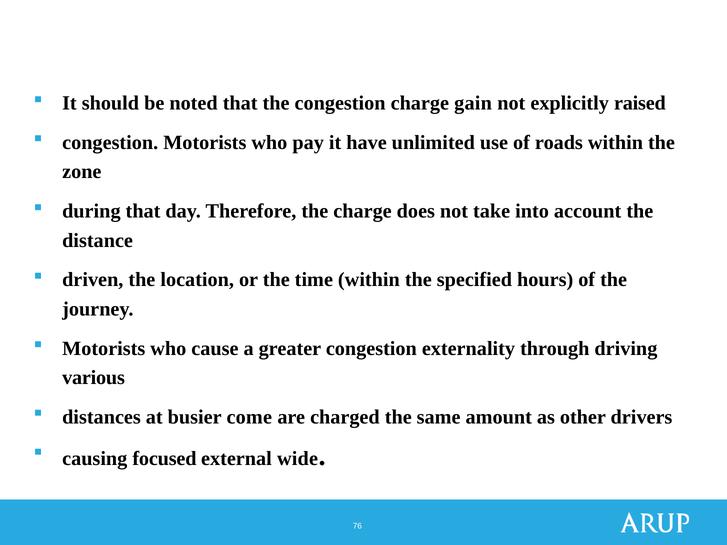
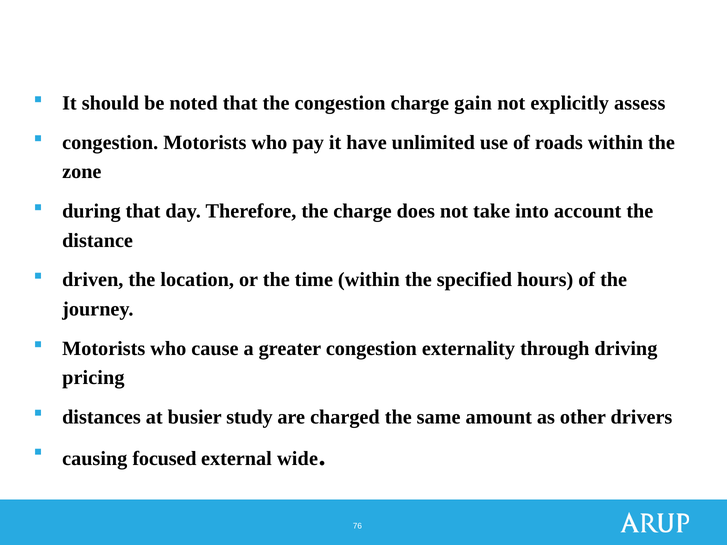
raised: raised -> assess (640, 103)
various: various -> pricing (93, 378)
come: come -> study (249, 417)
